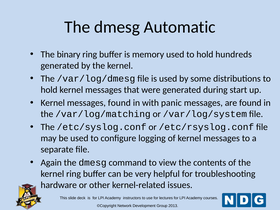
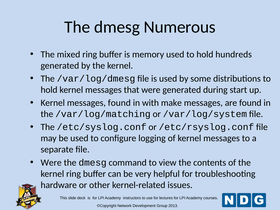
Automatic: Automatic -> Numerous (180, 27)
binary: binary -> mixed (69, 54)
panic: panic -> make (171, 103)
Again: Again -> Were (51, 163)
